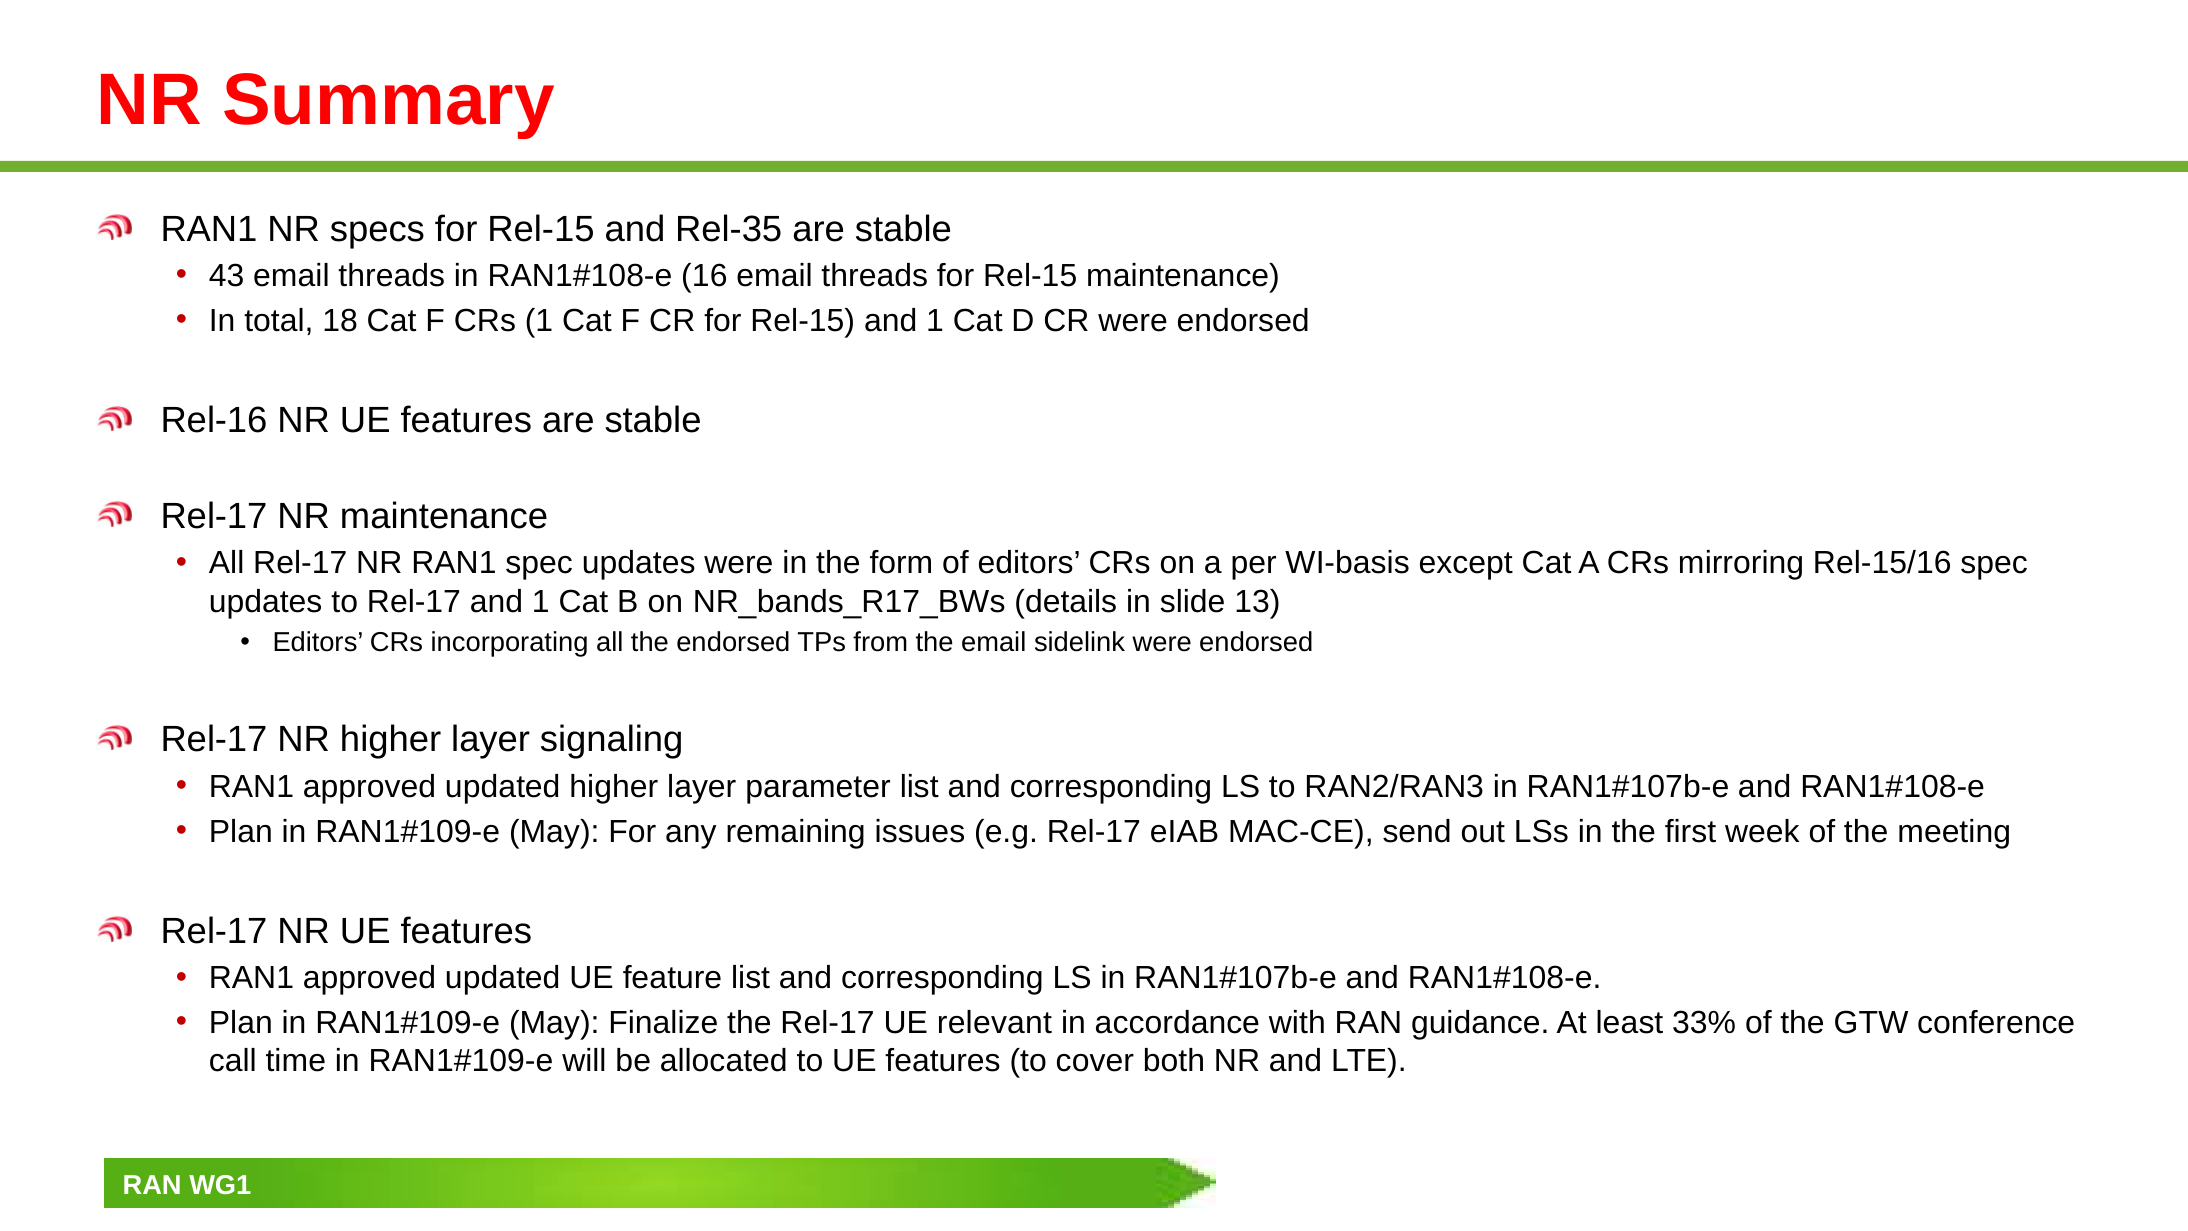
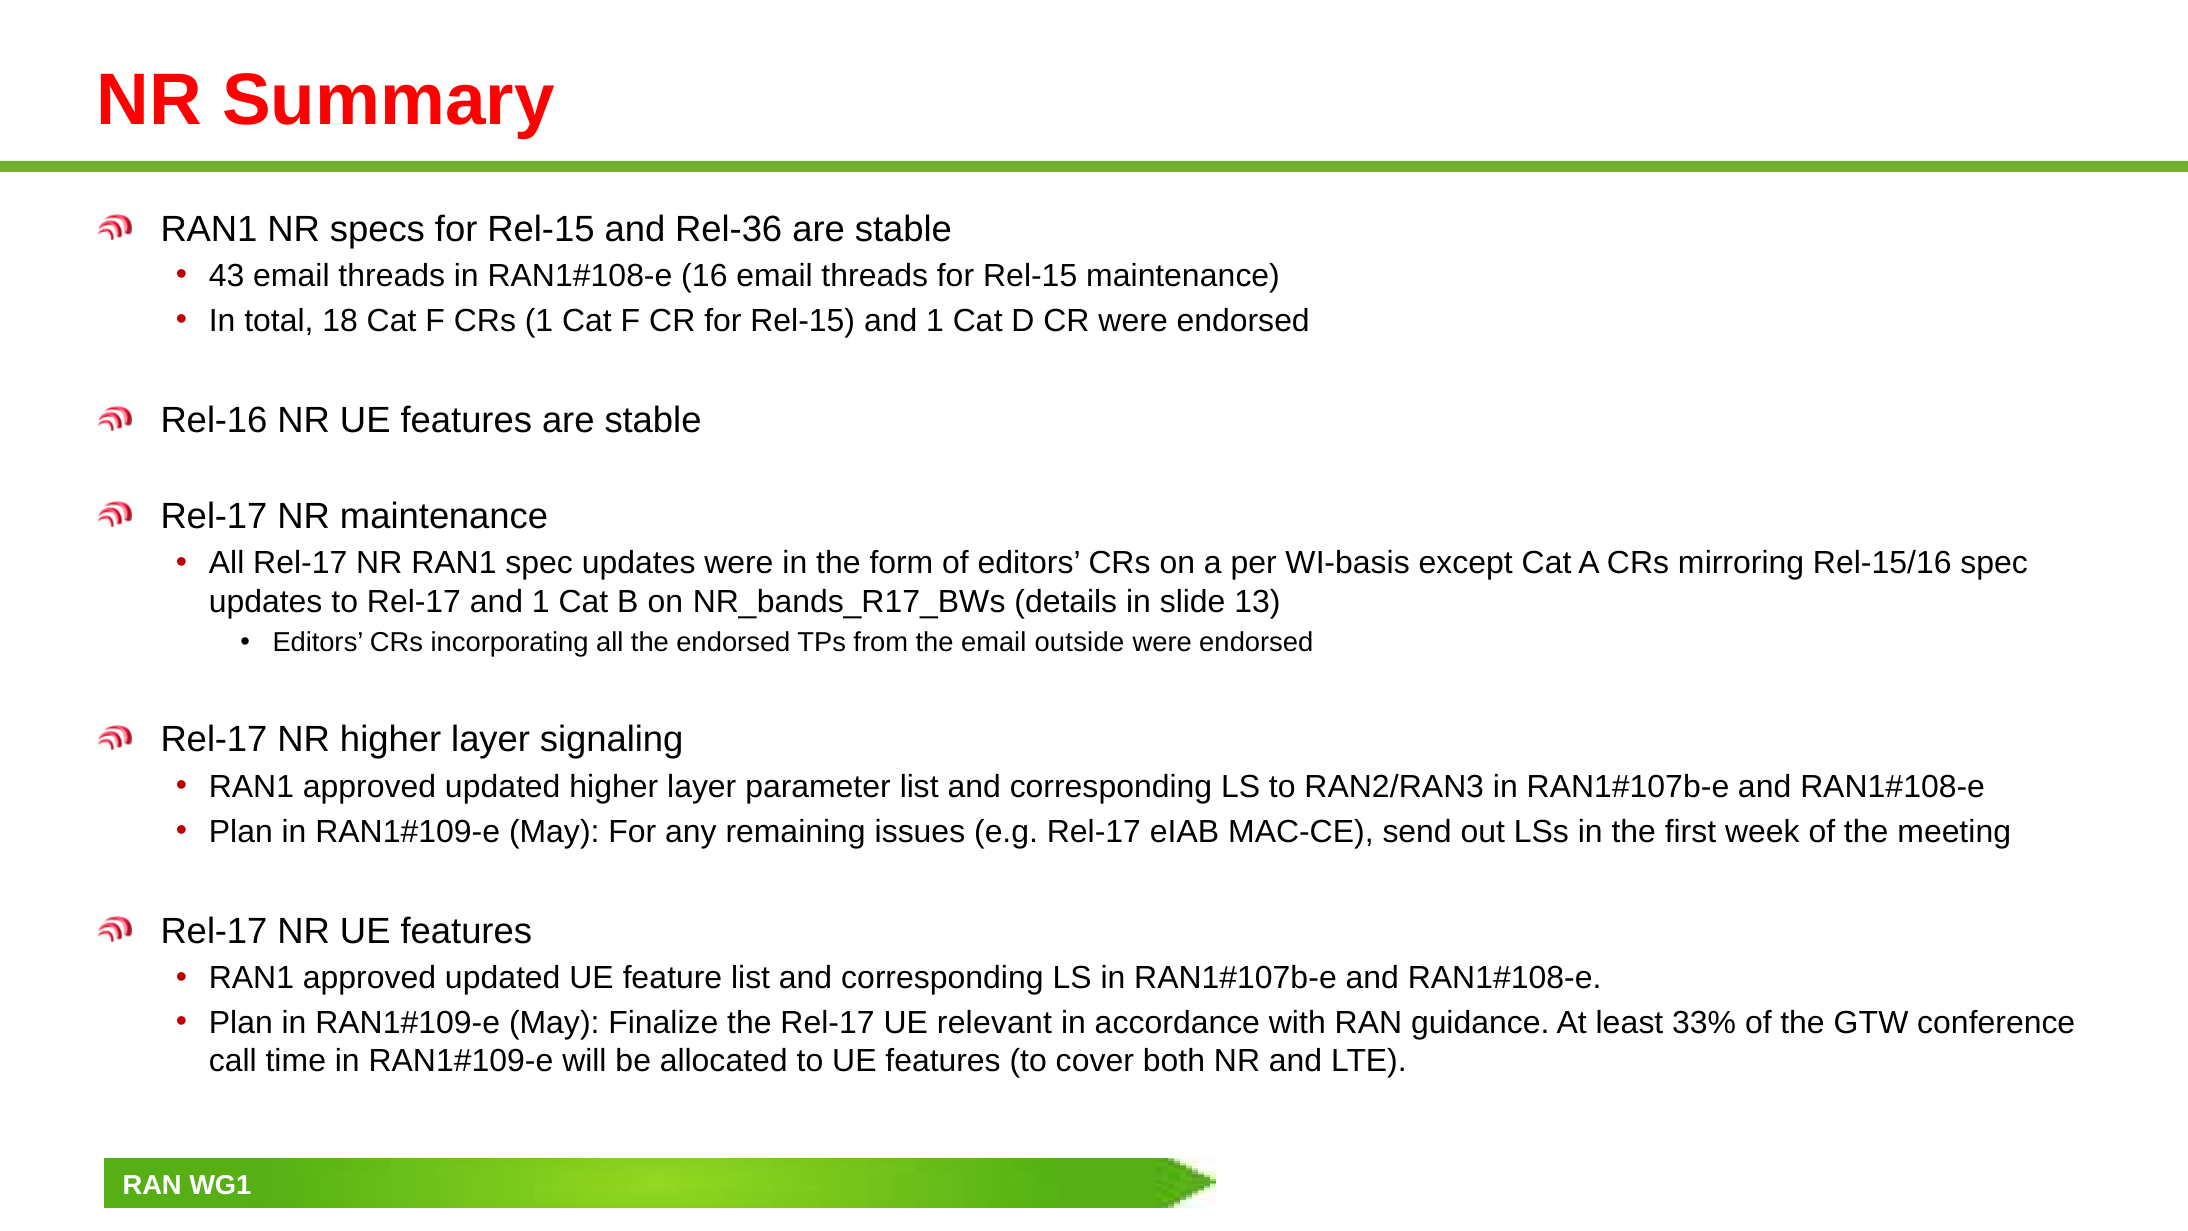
Rel-35: Rel-35 -> Rel-36 (729, 229)
sidelink: sidelink -> outside (1079, 642)
